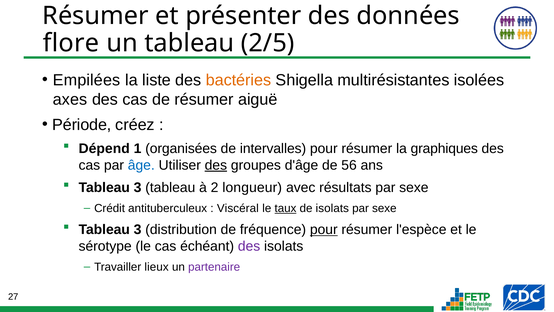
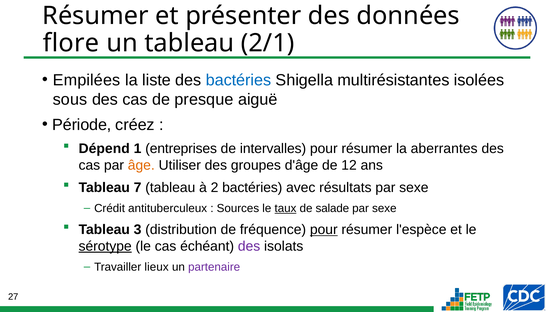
2/5: 2/5 -> 2/1 (268, 43)
bactéries colour: orange -> blue (238, 80)
axes: axes -> sous (70, 100)
de résumer: résumer -> presque (204, 100)
organisées: organisées -> entreprises (181, 148)
graphiques: graphiques -> aberrantes (444, 148)
âge colour: blue -> orange (141, 165)
des underline: present -> none (216, 165)
56: 56 -> 12 (349, 165)
3: 3 -> 7 (138, 187)
2 longueur: longueur -> bactéries (252, 187)
Viscéral: Viscéral -> Sources (238, 208)
de isolats: isolats -> salade (332, 208)
sérotype underline: none -> present (105, 246)
